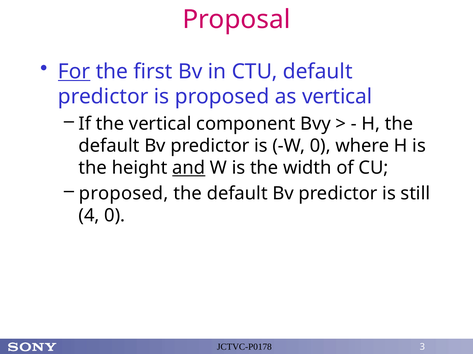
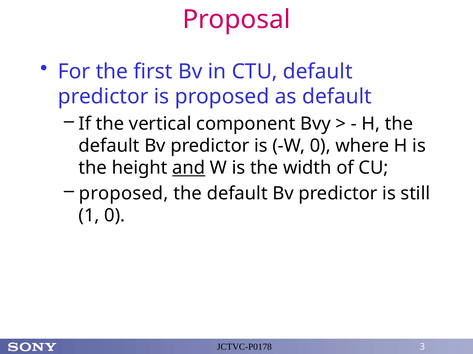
For underline: present -> none (74, 72)
as vertical: vertical -> default (337, 97)
4: 4 -> 1 (89, 216)
